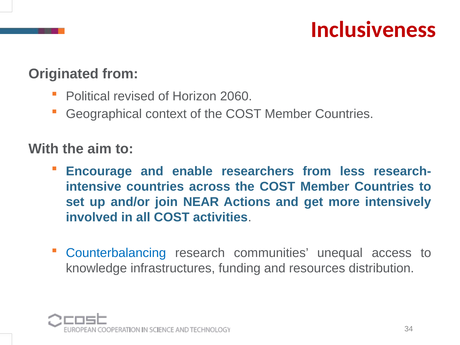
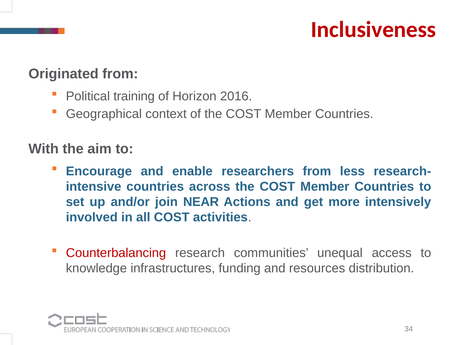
revised: revised -> training (134, 96)
2060: 2060 -> 2016 (236, 96)
Counterbalancing colour: blue -> red (116, 253)
